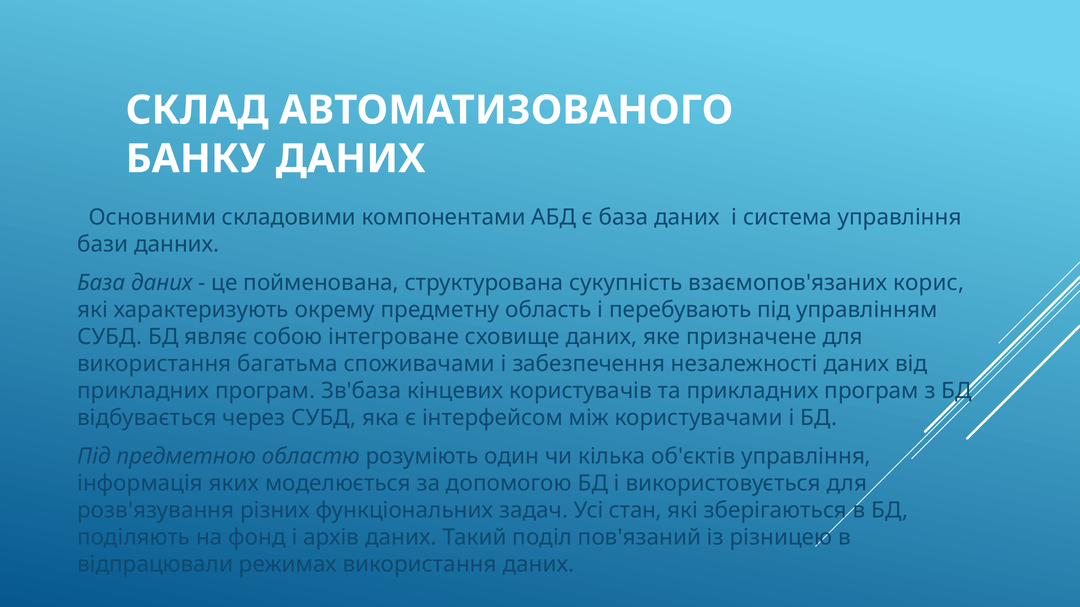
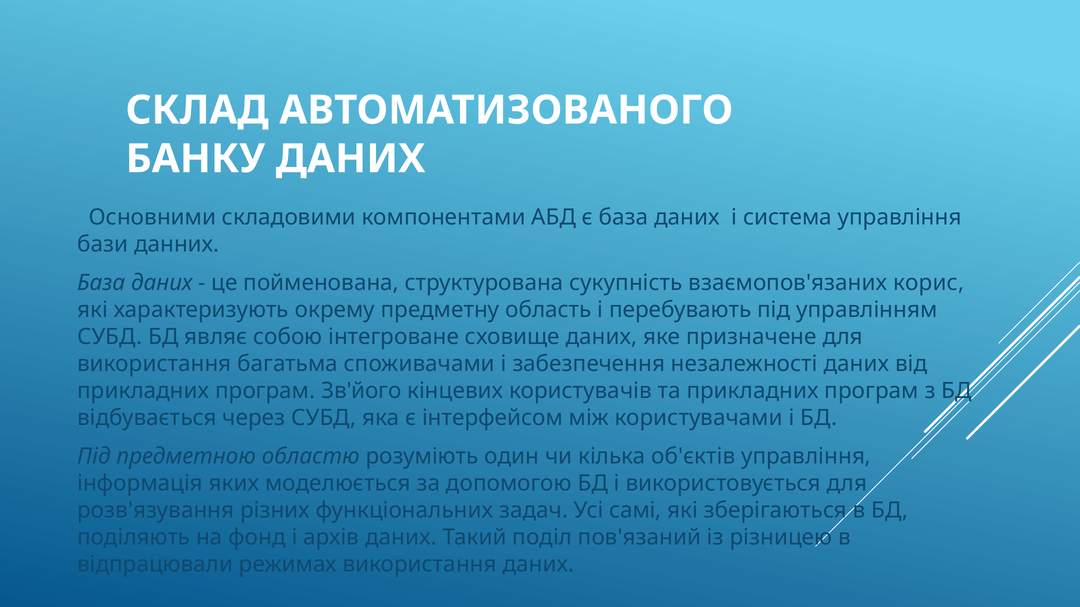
Зв'база: Зв'база -> Зв'його (361, 391)
стан: стан -> самі (635, 511)
